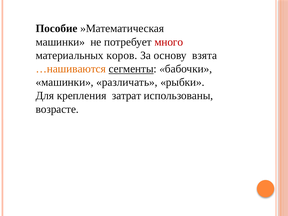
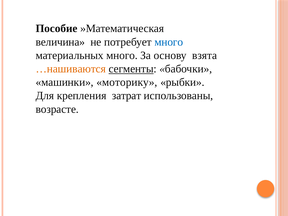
машинки: машинки -> величина (60, 42)
много colour: red -> blue (169, 42)
материальных коров: коров -> много (122, 55)
различать: различать -> моторику (127, 82)
